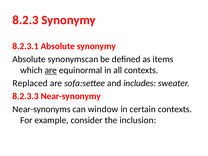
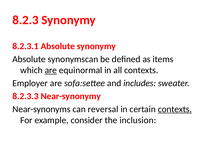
Replaced: Replaced -> Employer (30, 83)
window: window -> reversal (103, 109)
contexts underline: none -> present (175, 109)
